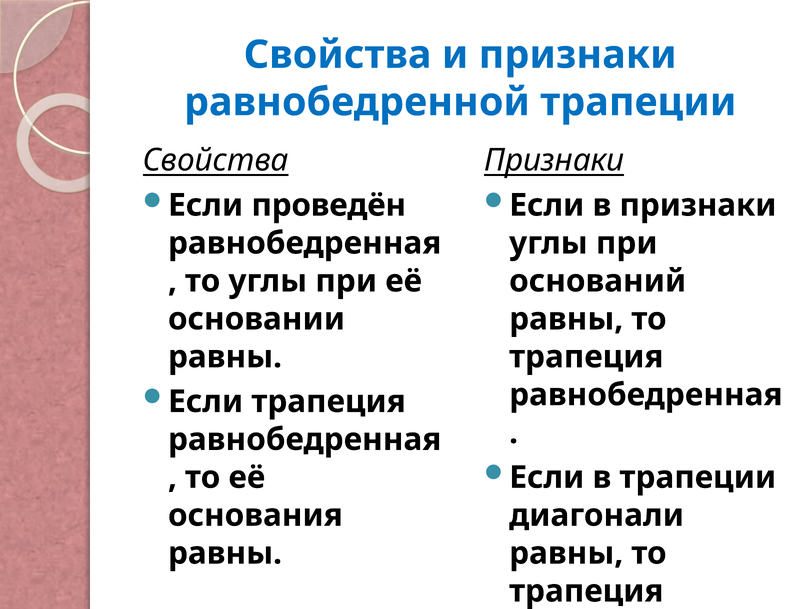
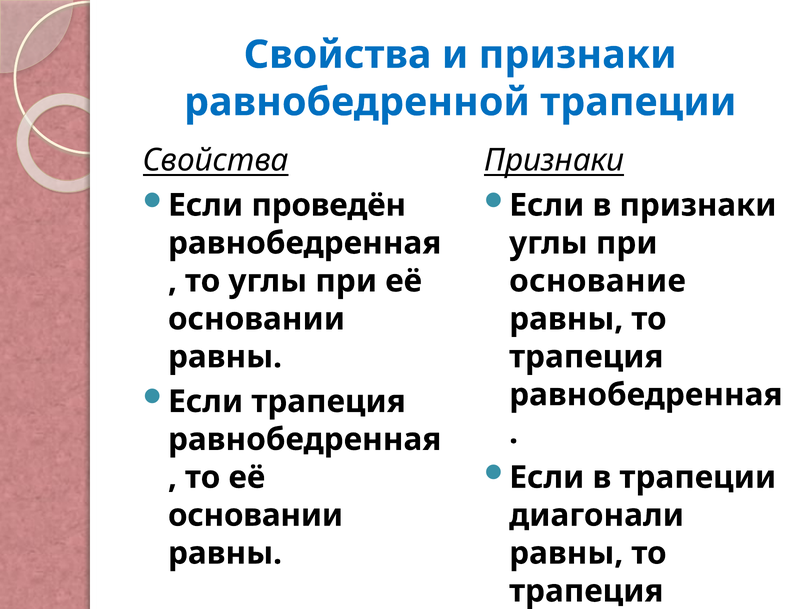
оснований: оснований -> основание (598, 281)
основания: основания -> основании (256, 515)
